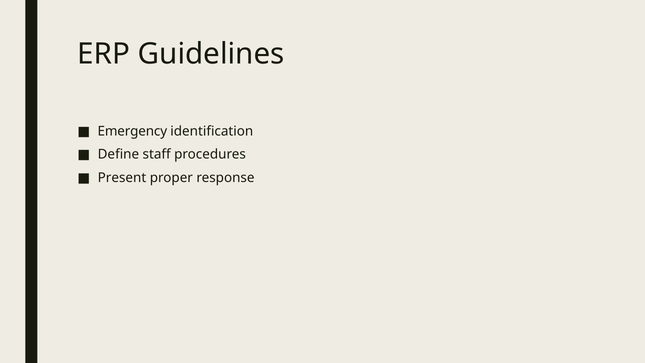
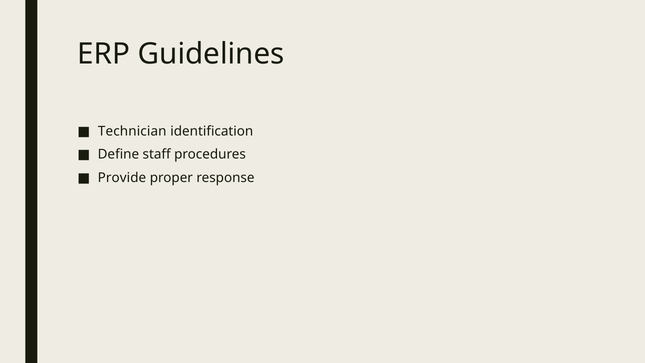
Emergency: Emergency -> Technician (132, 131)
Present: Present -> Provide (122, 178)
